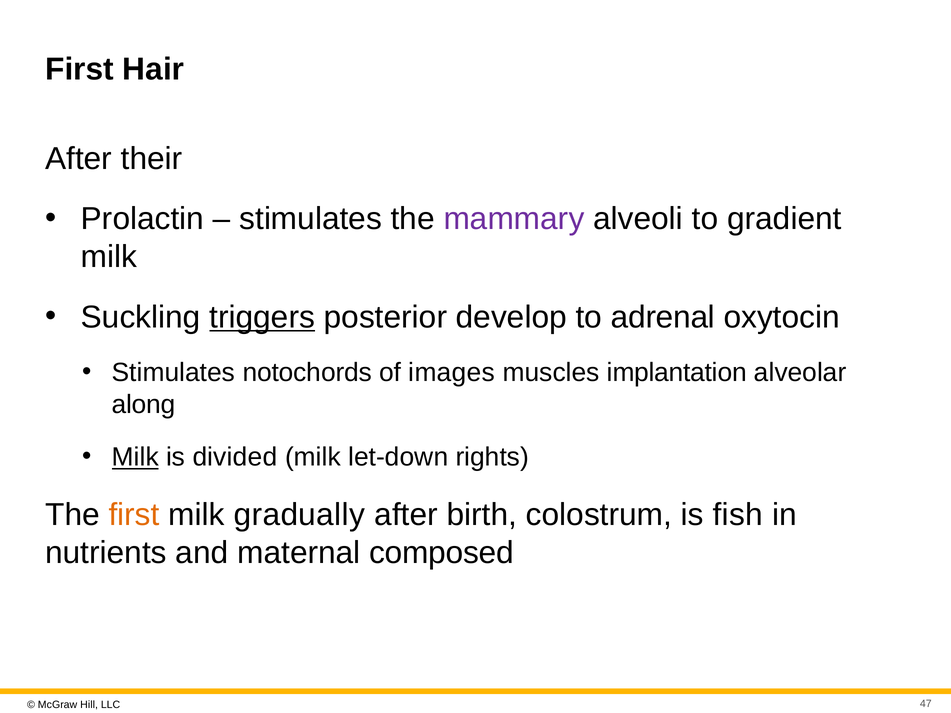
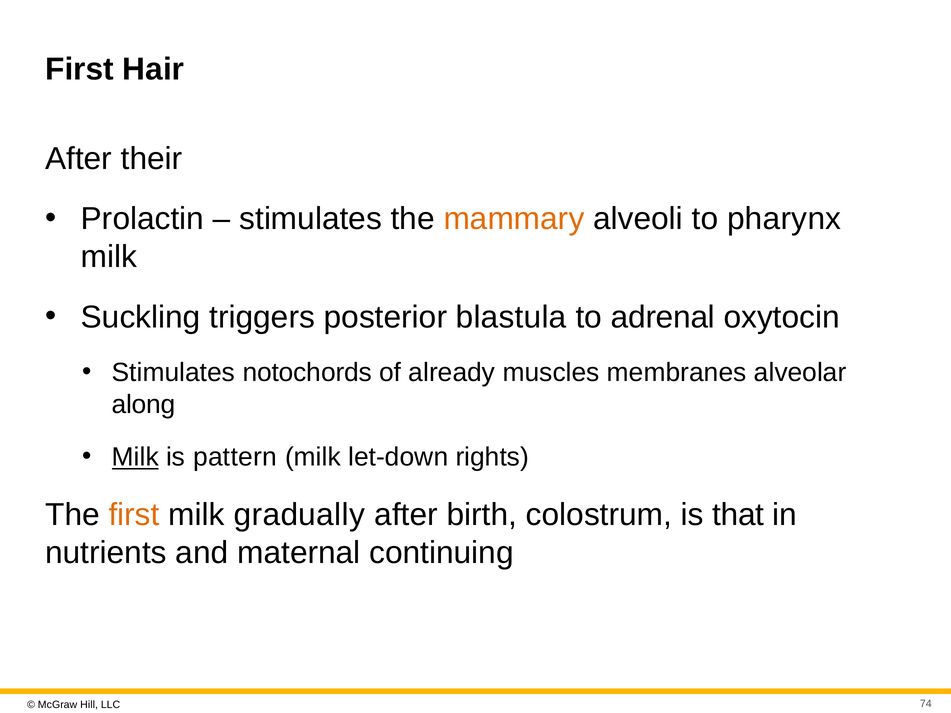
mammary colour: purple -> orange (514, 219)
gradient: gradient -> pharynx (784, 219)
triggers underline: present -> none (262, 317)
develop: develop -> blastula (511, 317)
images: images -> already (452, 373)
implantation: implantation -> membranes (677, 373)
divided: divided -> pattern (235, 457)
fish: fish -> that (738, 515)
composed: composed -> continuing (441, 553)
47: 47 -> 74 (926, 704)
